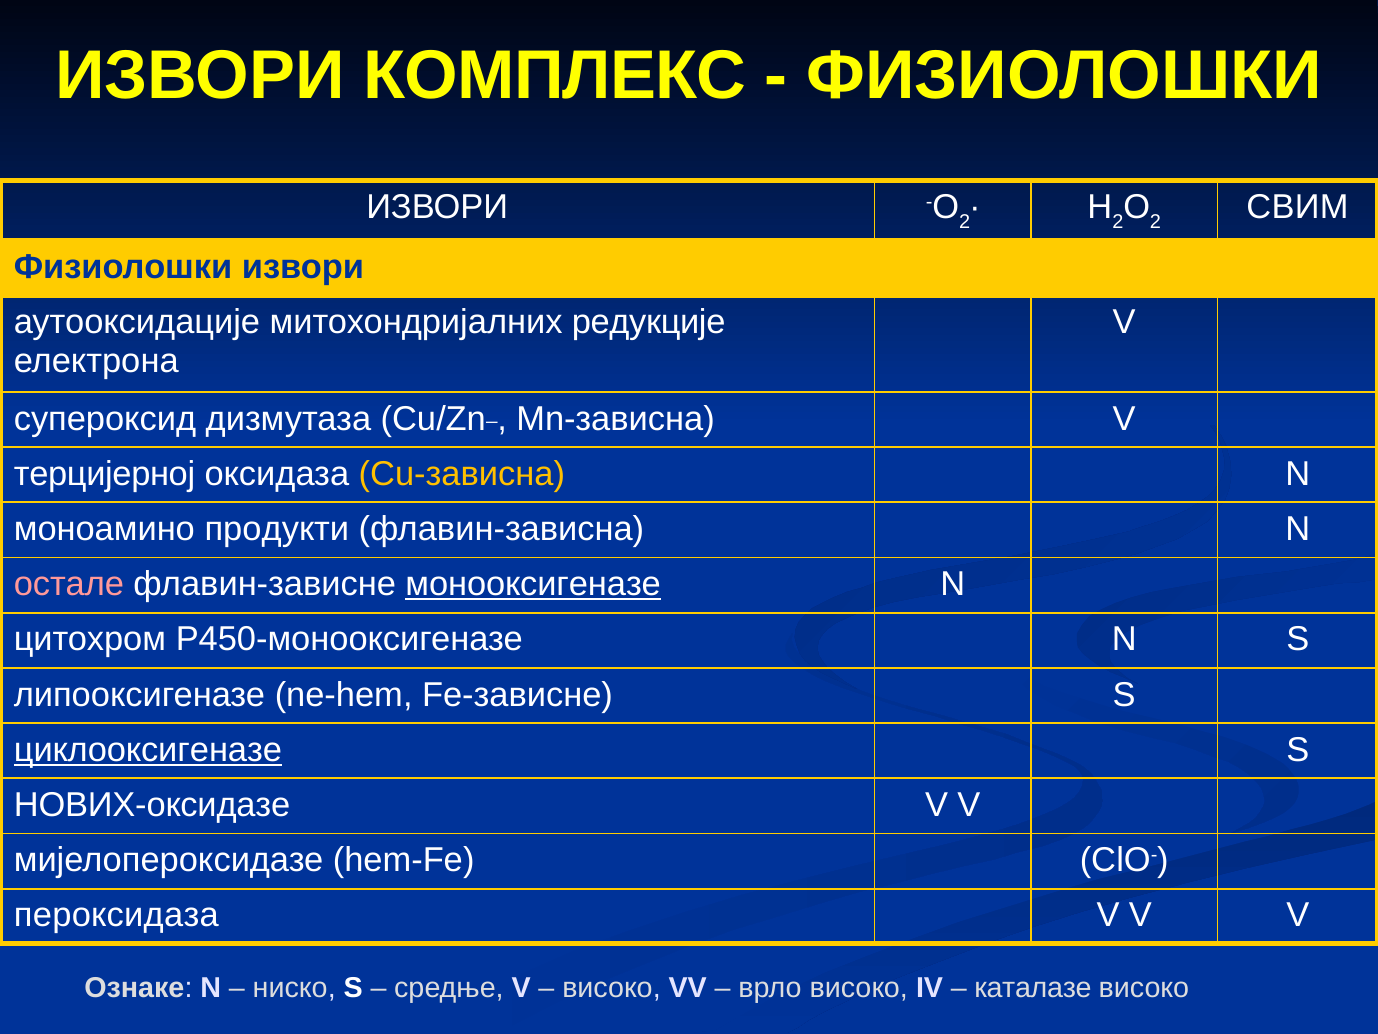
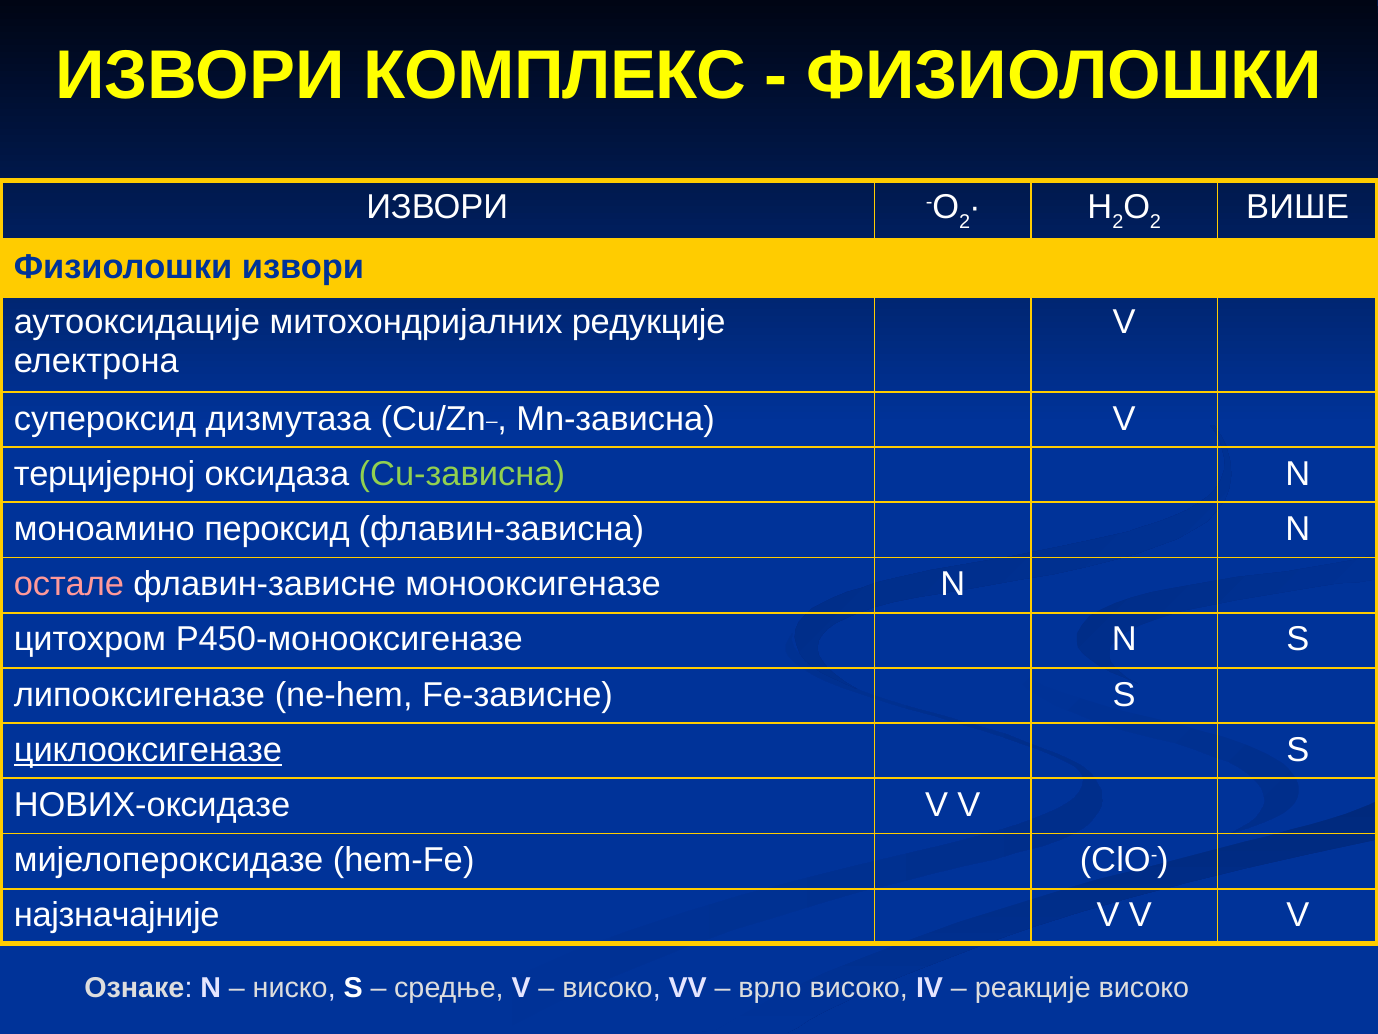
СВИМ: СВИМ -> ВИШЕ (1298, 207)
Cu-зависнa colour: yellow -> light green (462, 474)
продукти: продукти -> пероксид (277, 529)
монооксигеназе underline: present -> none (533, 584)
пероксидаза: пероксидаза -> најзначајније (117, 915)
каталазе: каталазе -> реакције (1033, 988)
